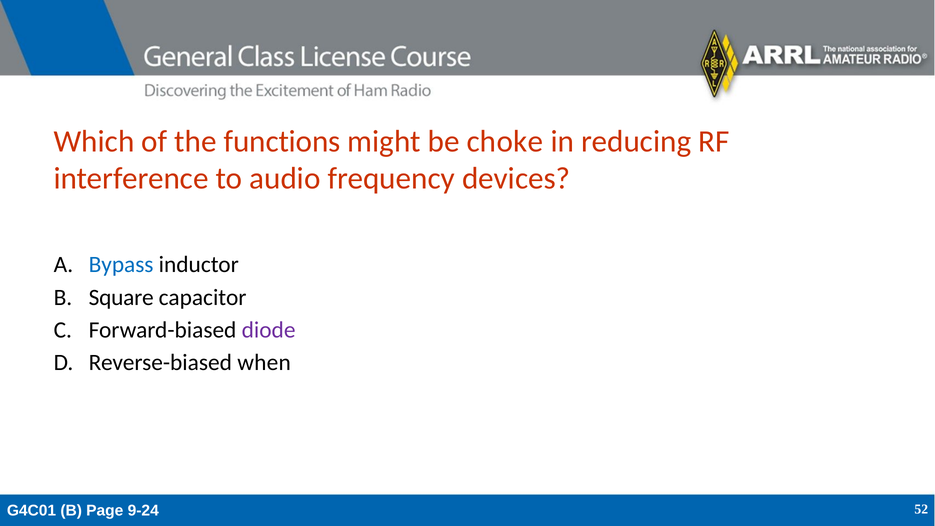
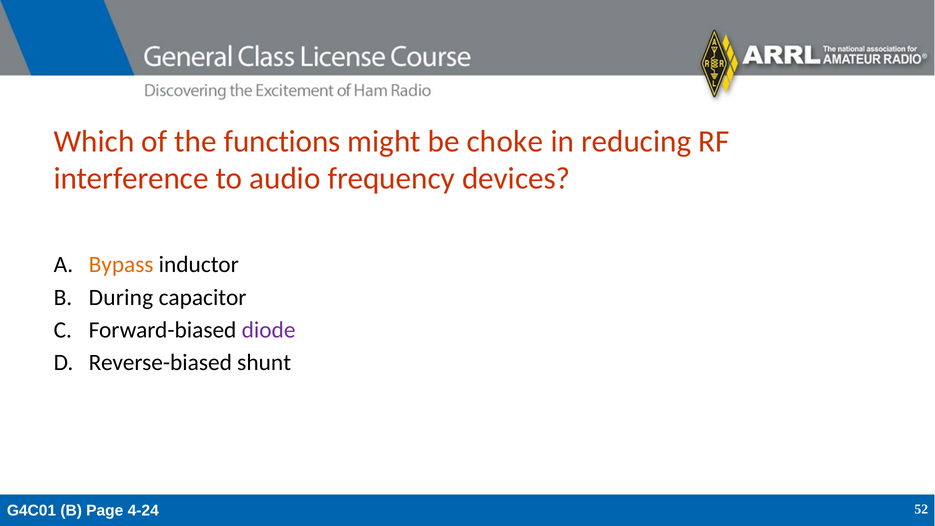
Bypass colour: blue -> orange (121, 265)
Square: Square -> During (121, 297)
when: when -> shunt (264, 363)
9-24: 9-24 -> 4-24 (143, 511)
